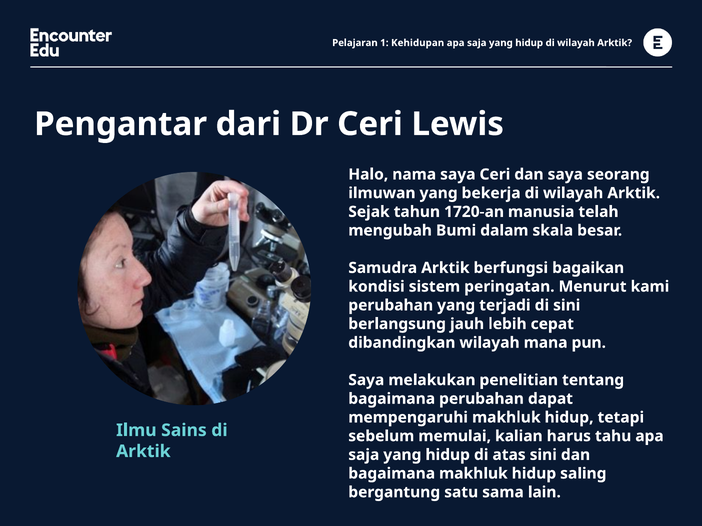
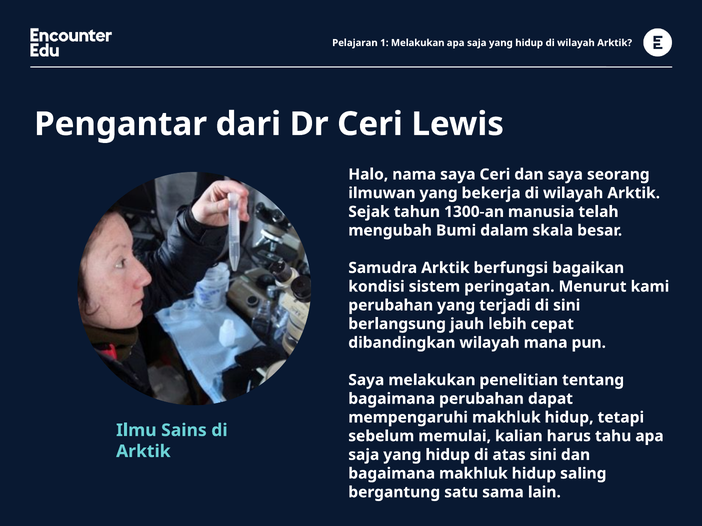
1 Kehidupan: Kehidupan -> Melakukan (418, 43)
1720-an: 1720-an -> 1300-an (474, 212)
